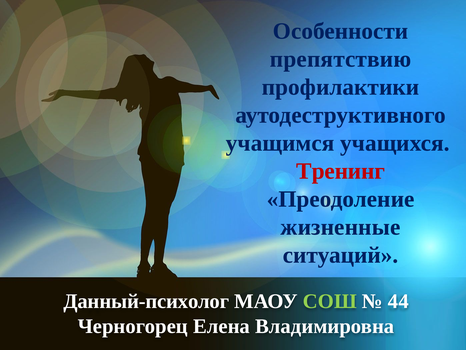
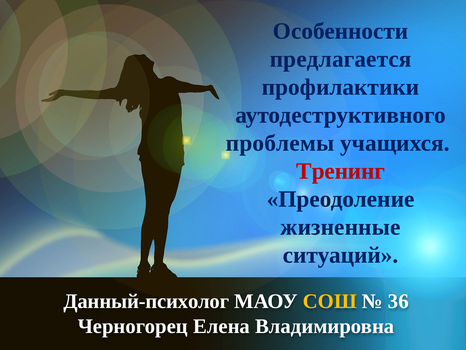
препятствию: препятствию -> предлагается (341, 59)
учащимся: учащимся -> проблемы (280, 143)
СОШ colour: light green -> yellow (330, 301)
44: 44 -> 36 (398, 301)
